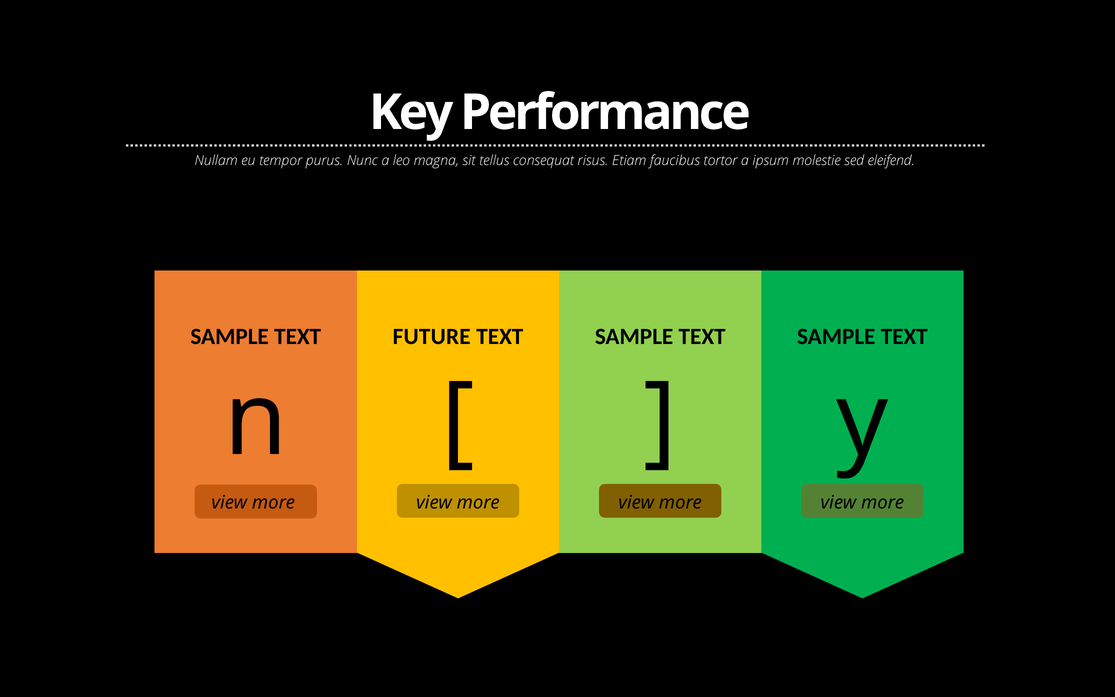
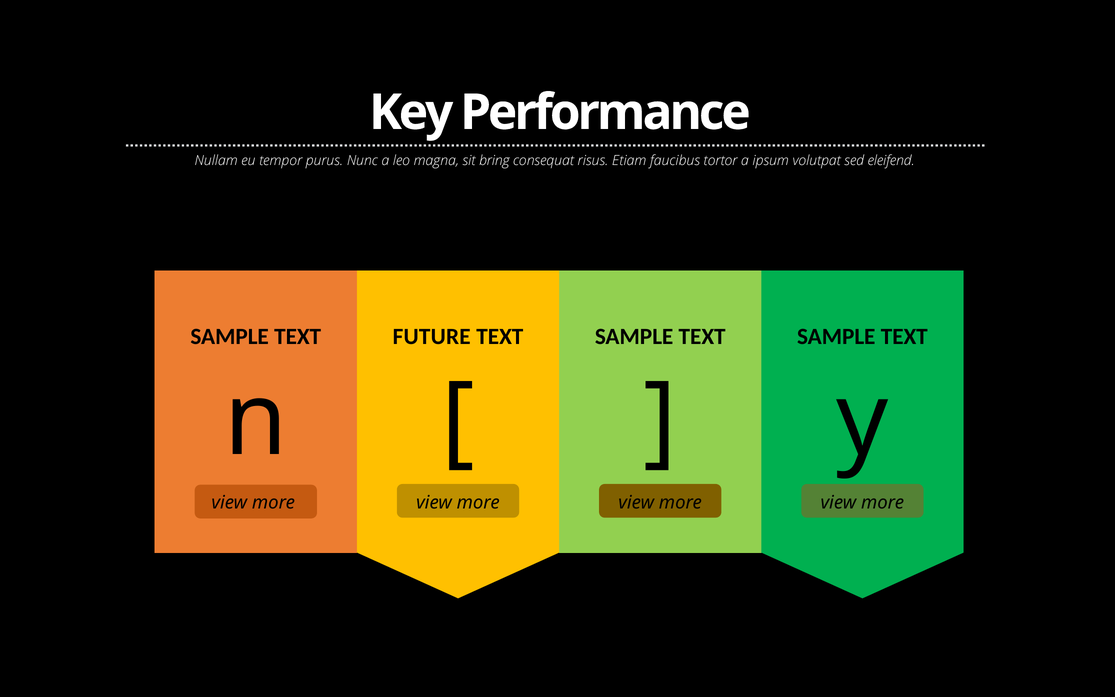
tellus: tellus -> bring (494, 161)
molestie: molestie -> volutpat (817, 161)
